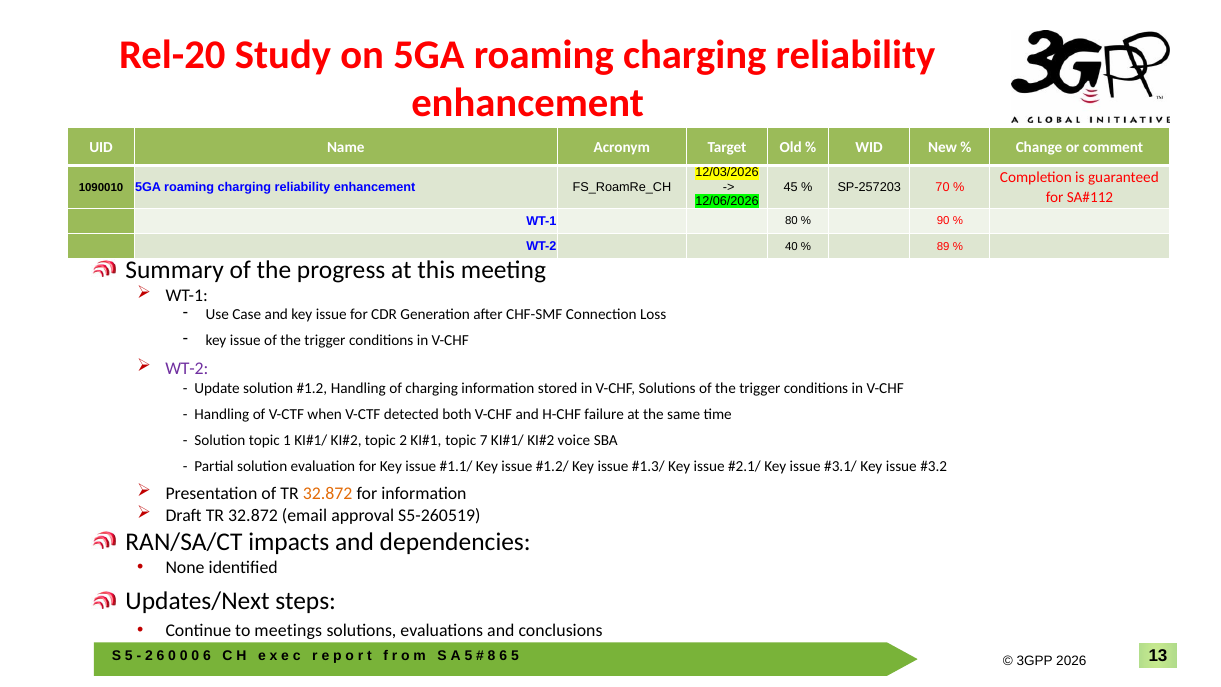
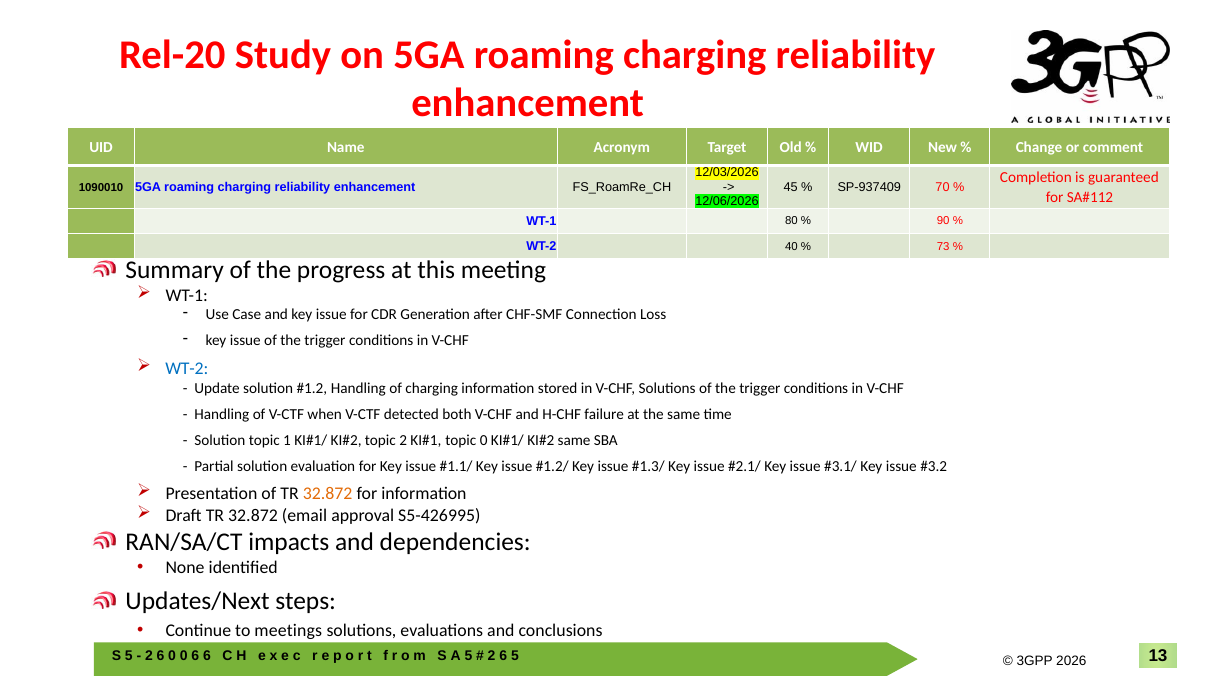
SP-257203: SP-257203 -> SP-937409 (869, 187)
89: 89 -> 73 (943, 246)
WT-2 colour: purple -> blue (187, 368)
topic 7: 7 -> 0 (484, 440)
voice: voice -> same (574, 440)
S5-260519: S5-260519 -> S5-426995 (439, 515)
0: 0 -> 6 (195, 656)
8: 8 -> 2 (492, 656)
